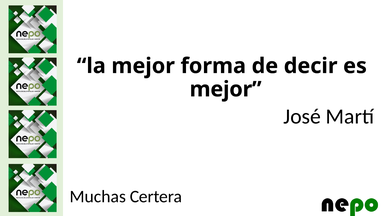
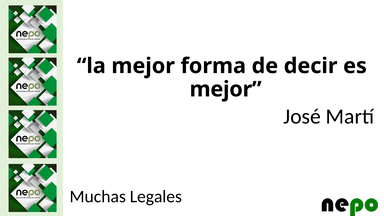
Certera: Certera -> Legales (156, 196)
